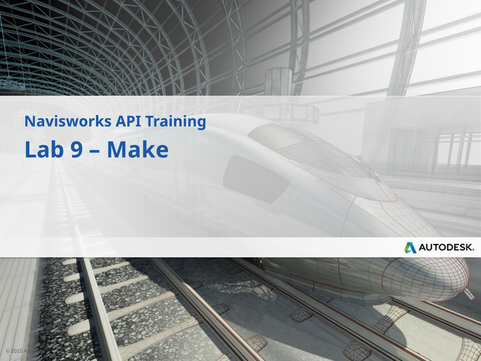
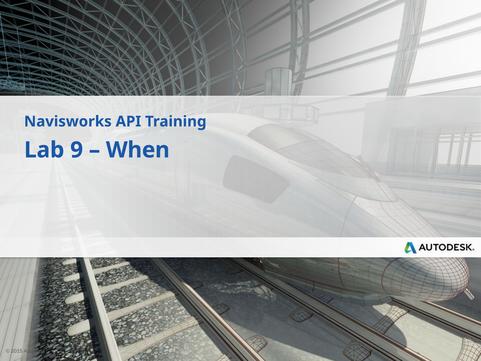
Make: Make -> When (138, 150)
